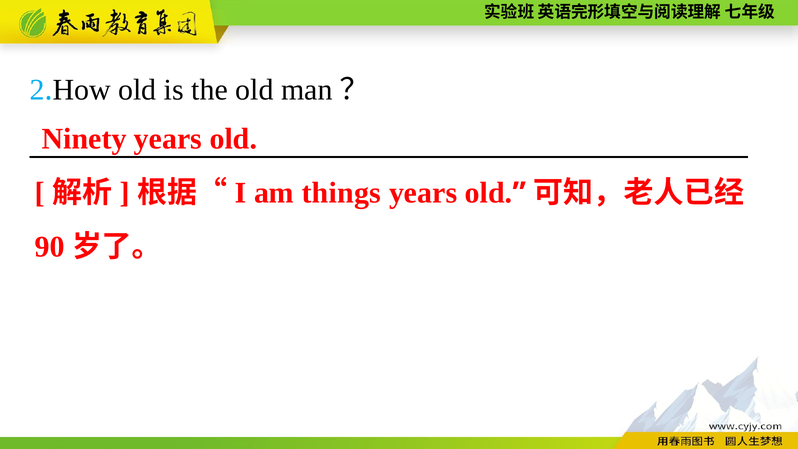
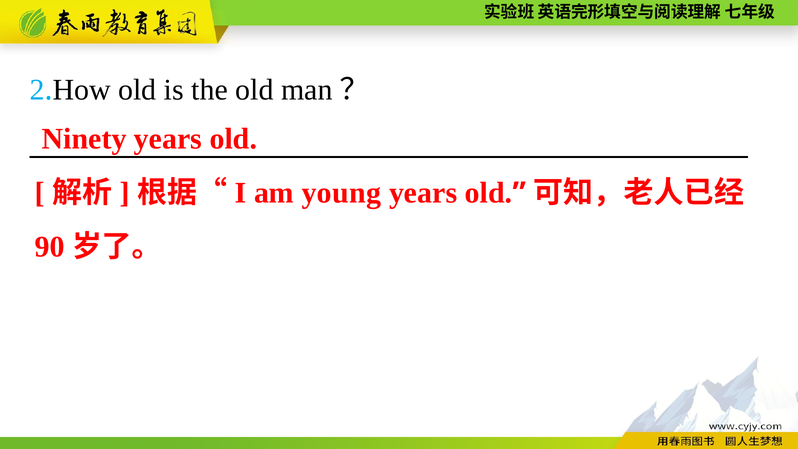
things: things -> young (341, 193)
